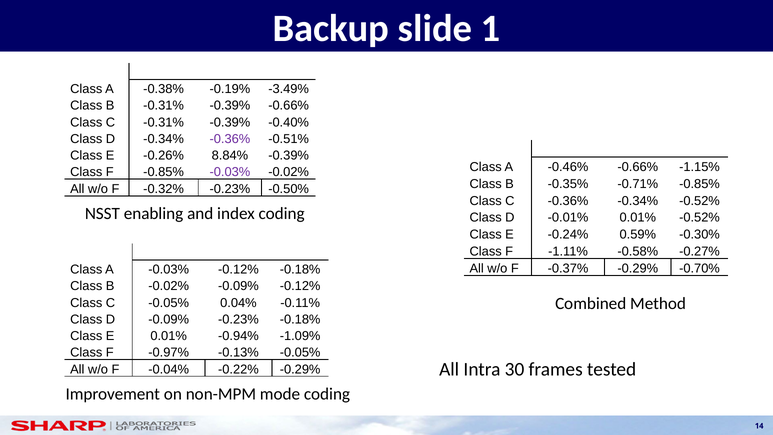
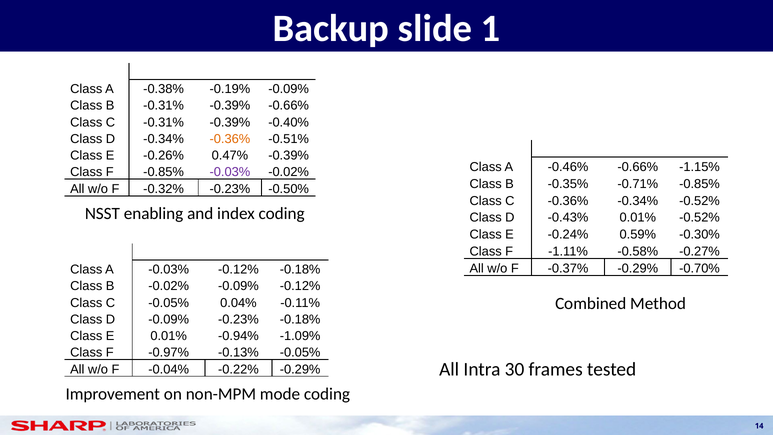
-0.19% -3.49%: -3.49% -> -0.09% (289, 89)
-0.36% colour: purple -> orange (230, 139)
8.84%: 8.84% -> 0.47% (230, 156)
-0.01%: -0.01% -> -0.43% (568, 218)
